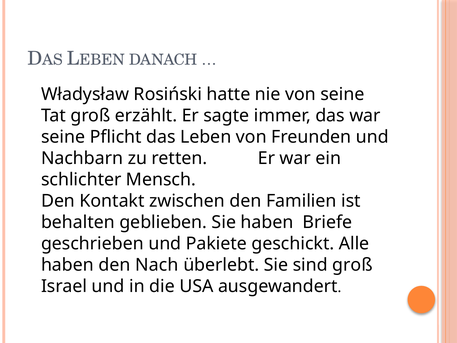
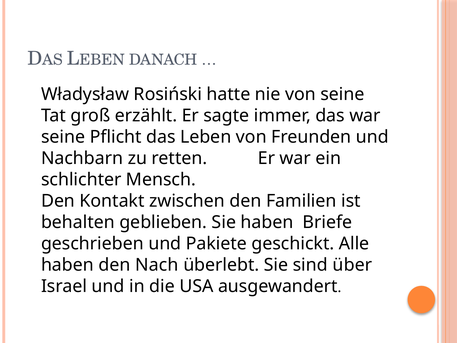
sind groß: groß -> über (352, 265)
